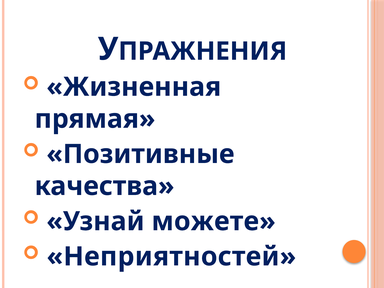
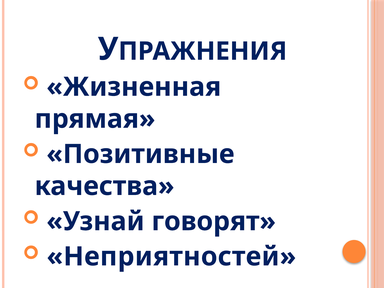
можете: можете -> говорят (214, 221)
